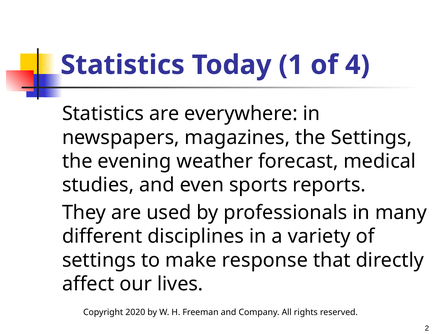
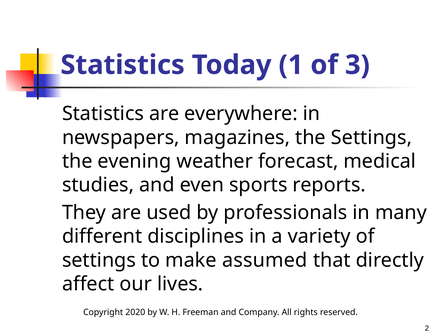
4: 4 -> 3 (357, 65)
response: response -> assumed (265, 260)
